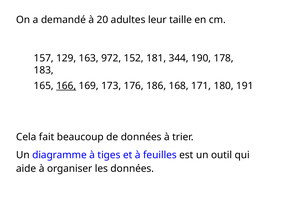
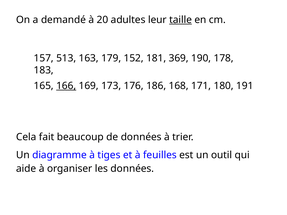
taille underline: none -> present (181, 20)
129: 129 -> 513 (66, 58)
972: 972 -> 179 (111, 58)
344: 344 -> 369 (179, 58)
